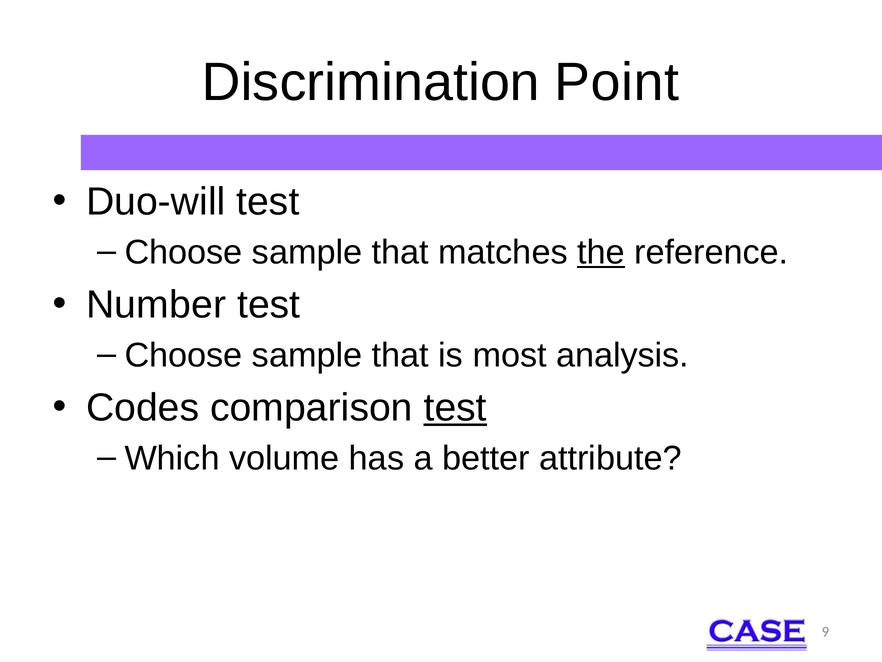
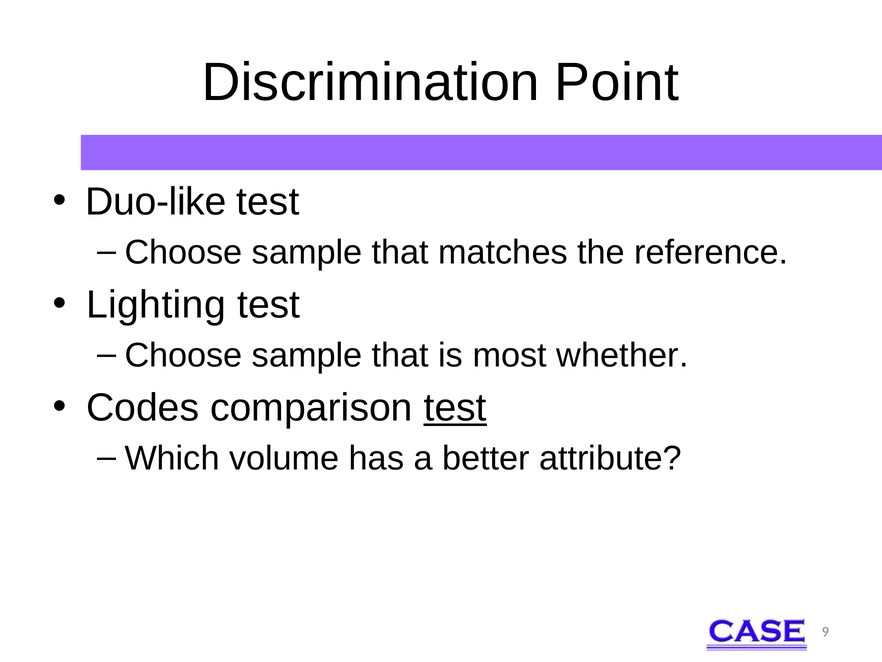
Duo-will: Duo-will -> Duo-like (156, 201)
the underline: present -> none (601, 252)
Number: Number -> Lighting (156, 304)
analysis: analysis -> whether (622, 355)
